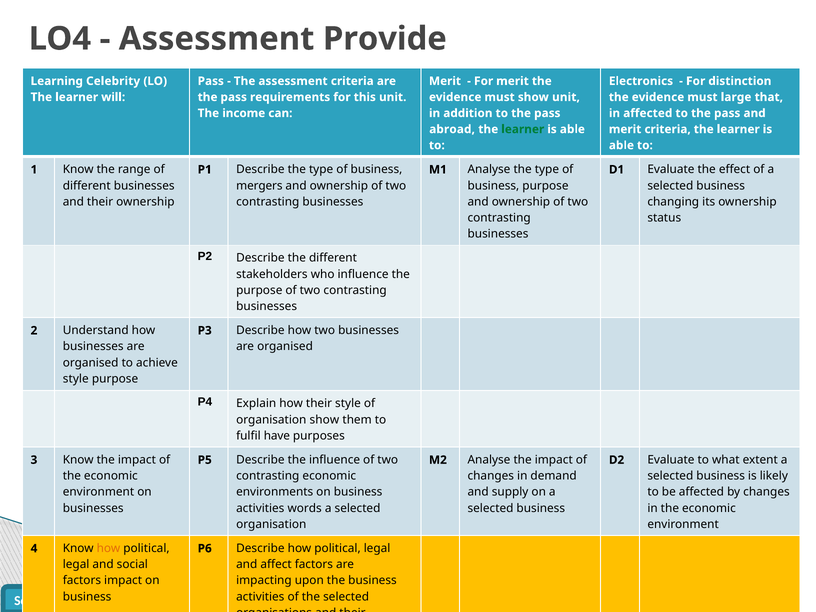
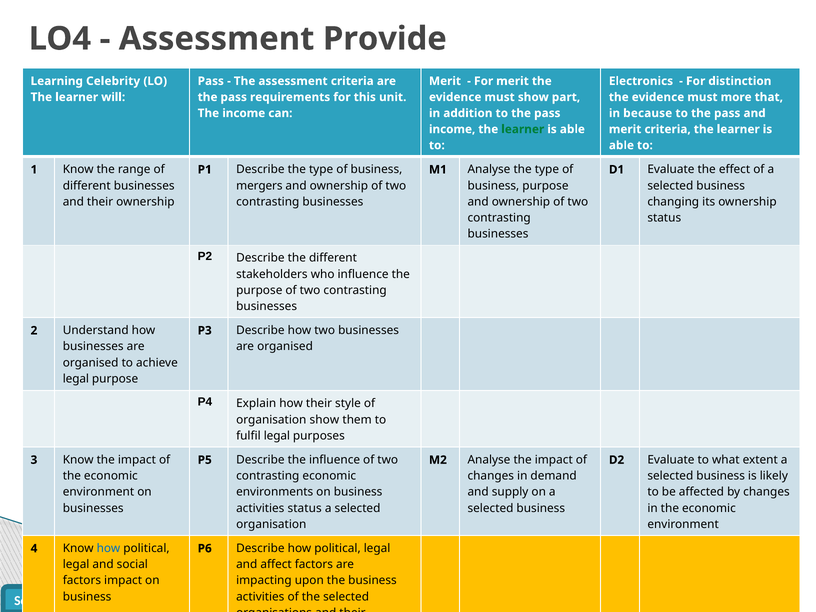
show unit: unit -> part (566, 97)
large: large -> more (736, 97)
in affected: affected -> because (648, 113)
abroad: abroad -> income (452, 129)
style: style -> legal (76, 379)
fulfil have: have -> legal (277, 436)
activities words: words -> status (305, 508)
how colour: orange -> blue (108, 548)
